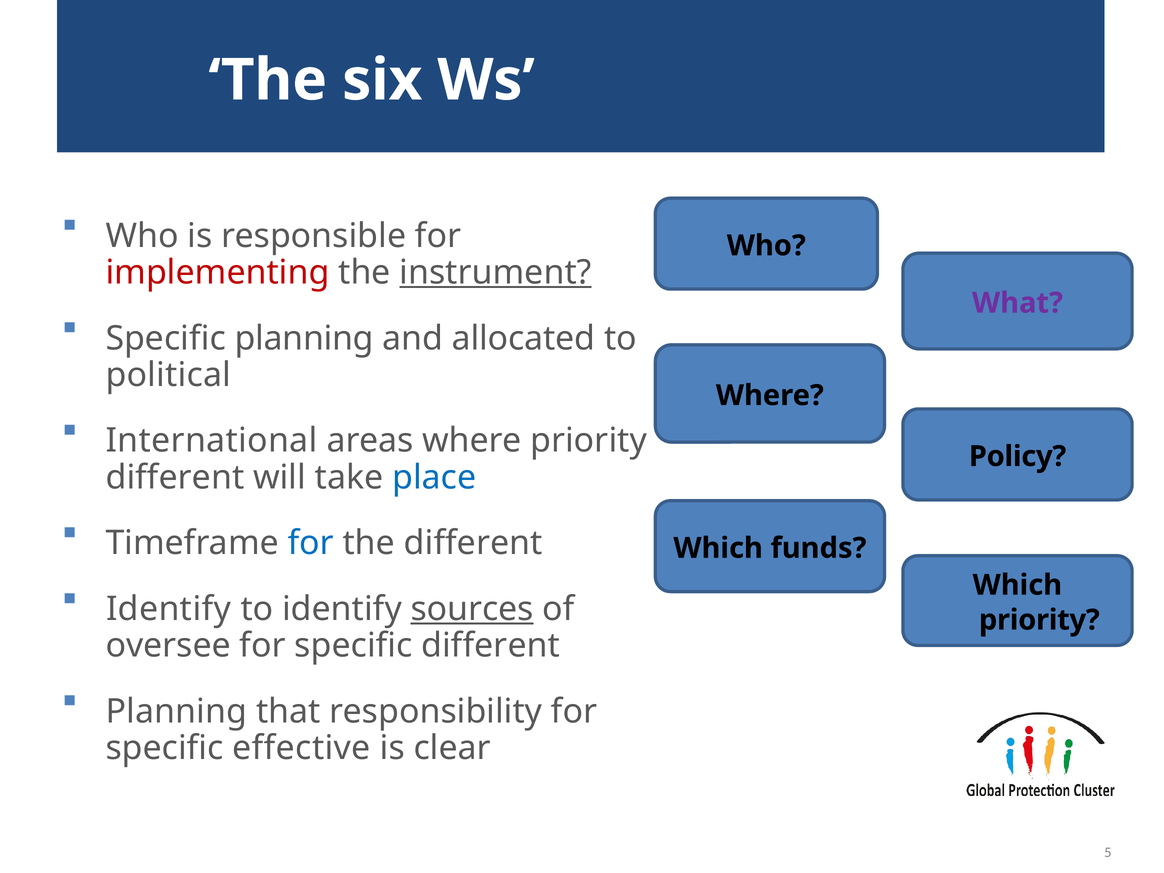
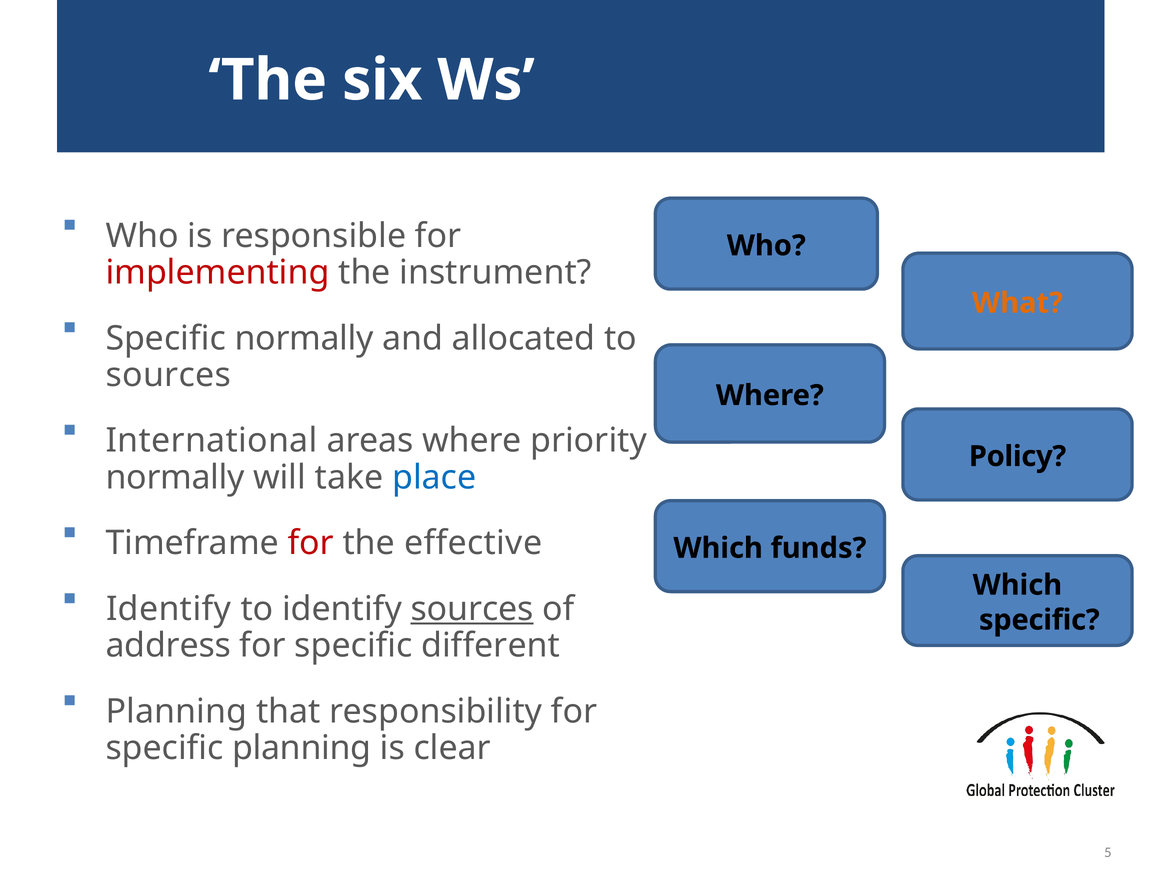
instrument underline: present -> none (495, 273)
What colour: purple -> orange (1017, 303)
Specific planning: planning -> normally (304, 338)
political: political -> sources (168, 375)
different: different -> normally (175, 477)
for colour: blue -> red (311, 543)
the different: different -> effective (473, 543)
priority: priority -> specific (1039, 620)
oversee: oversee -> address (168, 646)
specific effective: effective -> planning (302, 748)
